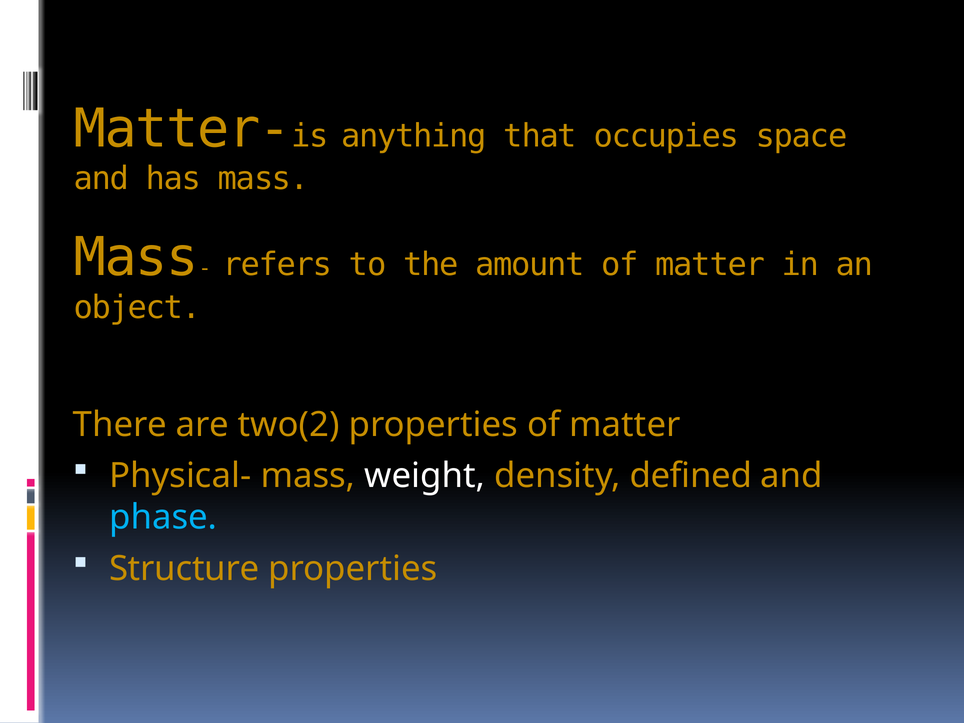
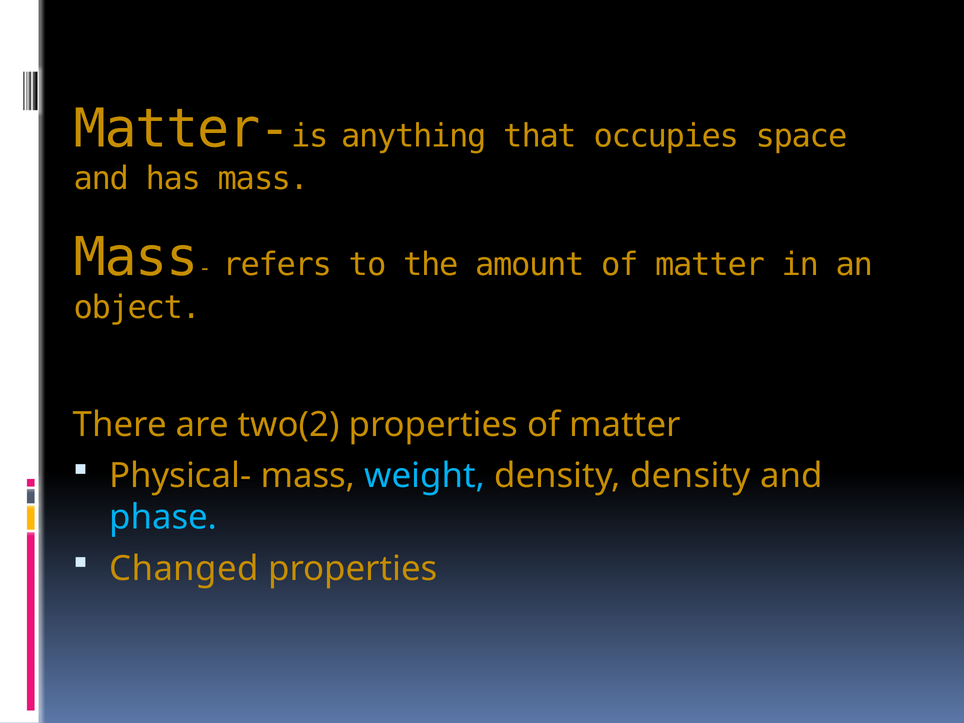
weight colour: white -> light blue (425, 476)
density defined: defined -> density (690, 476)
Structure: Structure -> Changed (184, 569)
